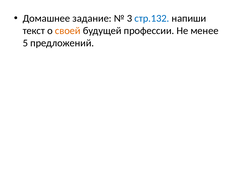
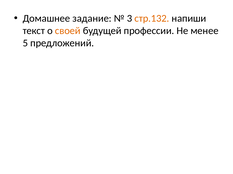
стр.132 colour: blue -> orange (152, 18)
